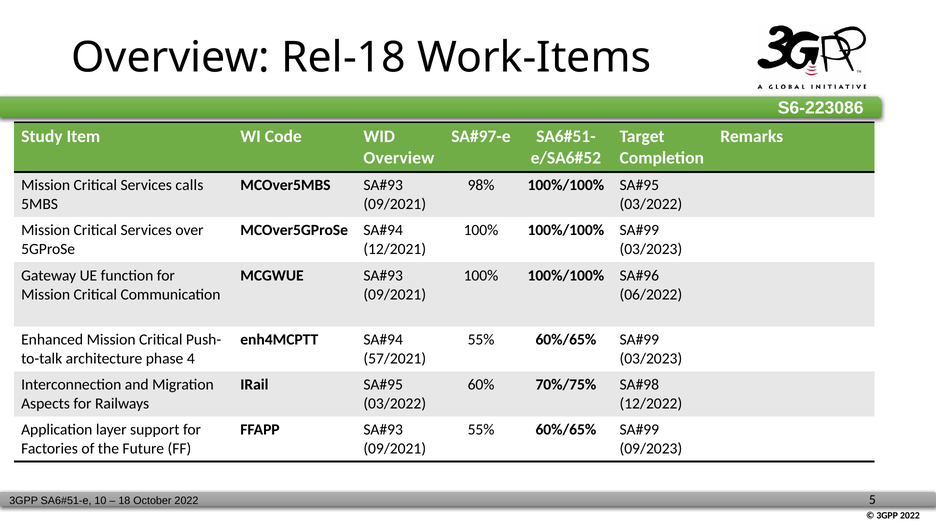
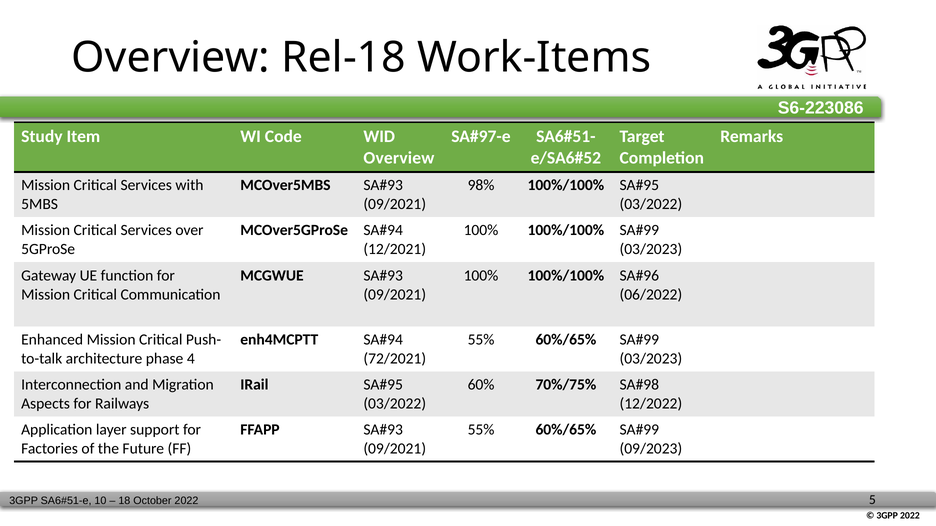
calls: calls -> with (189, 185)
57/2021: 57/2021 -> 72/2021 (395, 359)
